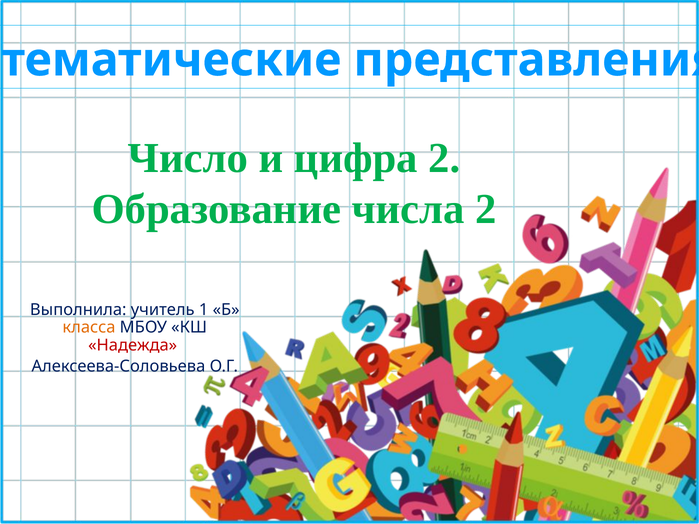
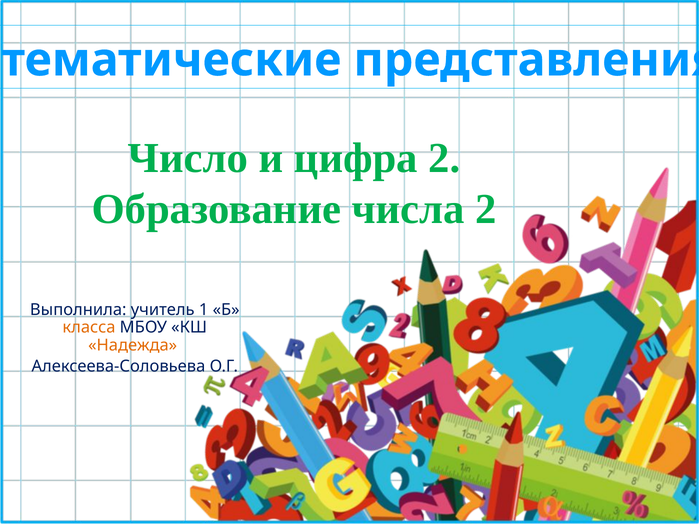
Надежда colour: red -> orange (133, 345)
